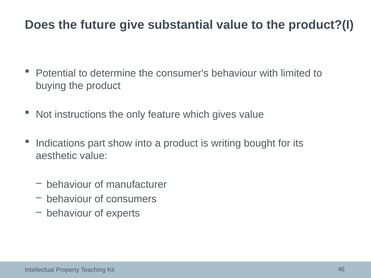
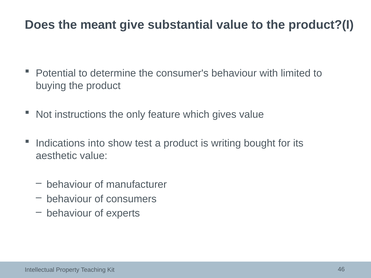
future: future -> meant (98, 25)
part: part -> into (96, 143)
into: into -> test (143, 143)
